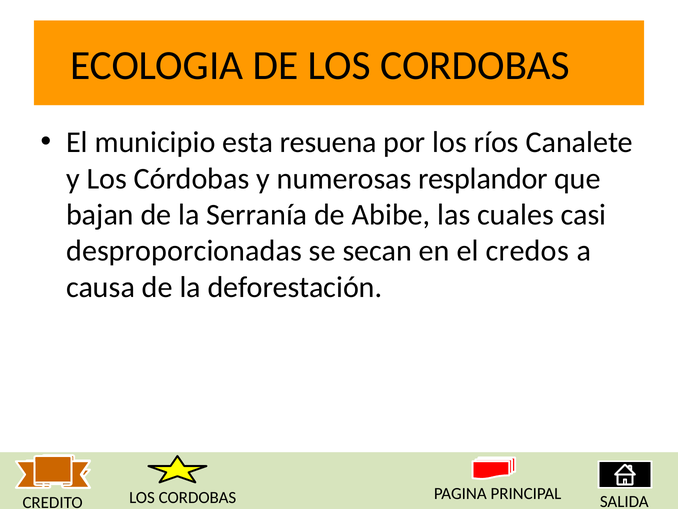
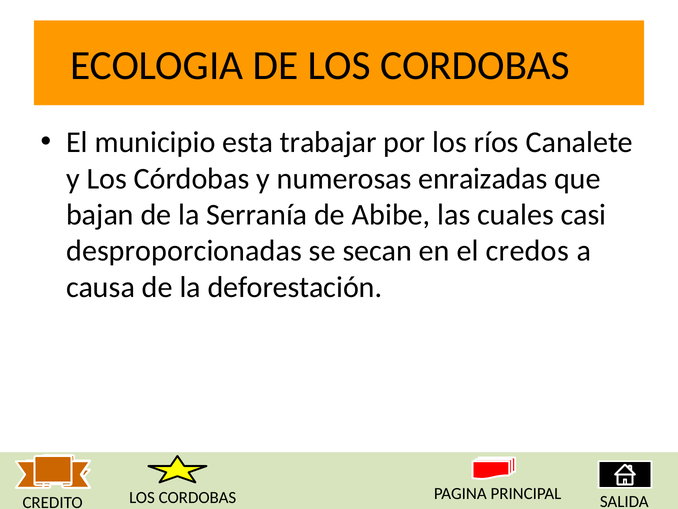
resuena: resuena -> trabajar (328, 142)
resplandor: resplandor -> enraizadas (483, 178)
